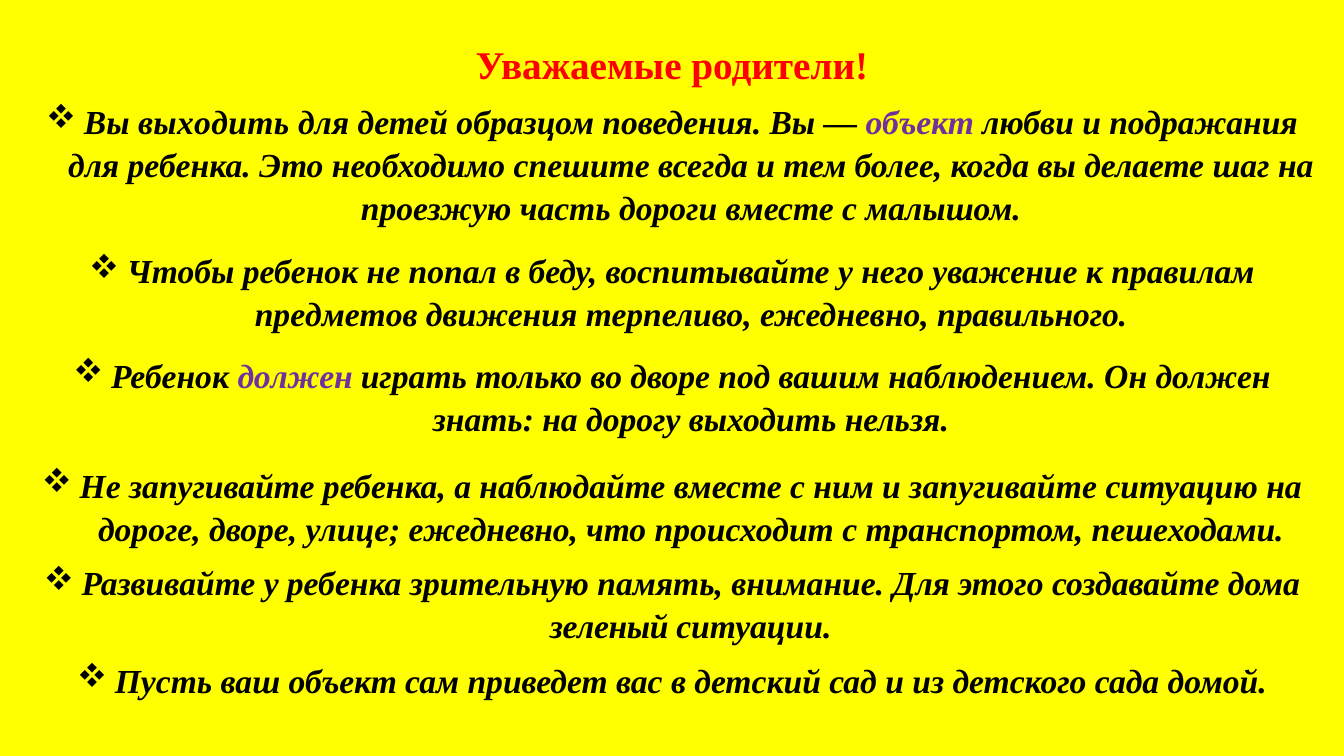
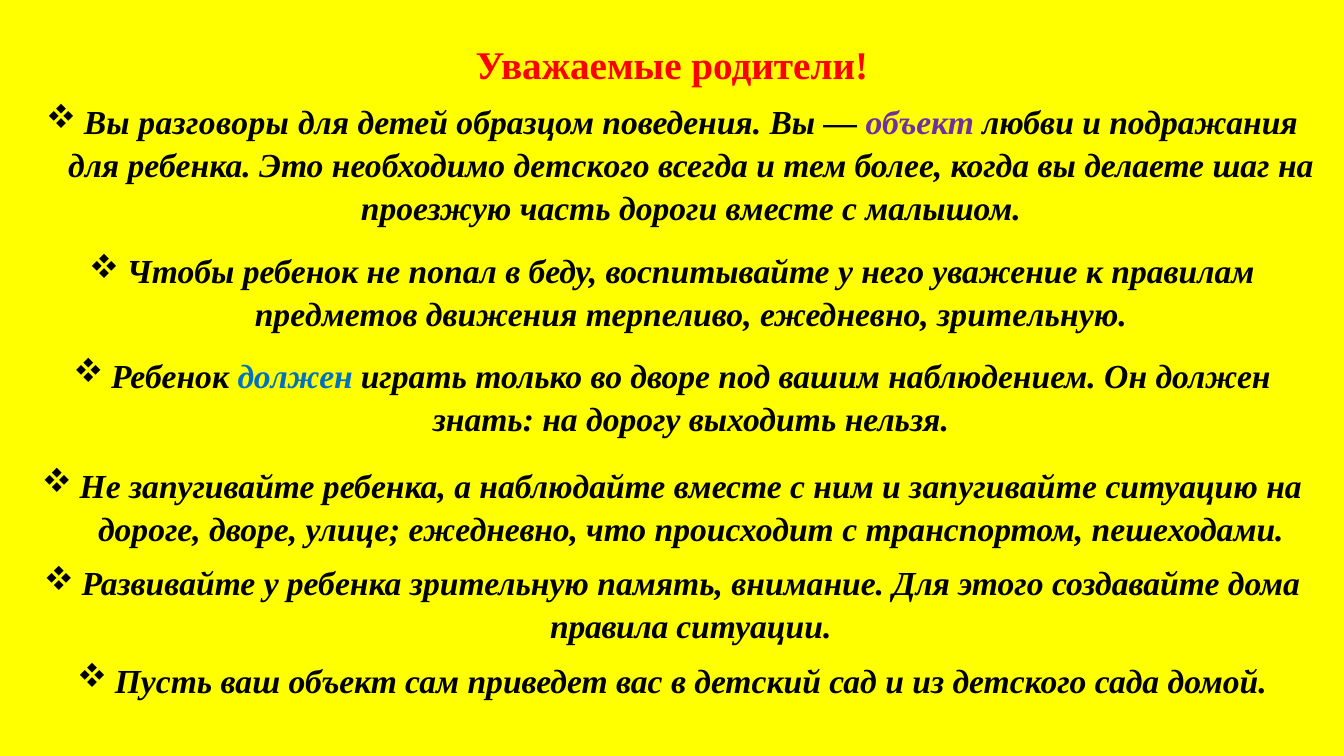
выходить: выходить -> разговоры (214, 123)
необходимо спешите: спешите -> детского (582, 166)
ежедневно правильного: правильного -> зрительную (1032, 316)
должен colour: purple -> blue (295, 377)
зеленый: зеленый -> правила (609, 628)
